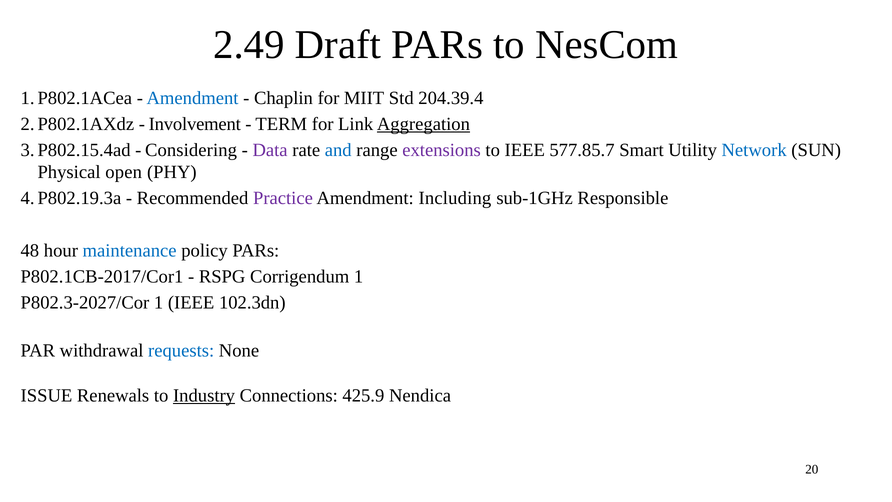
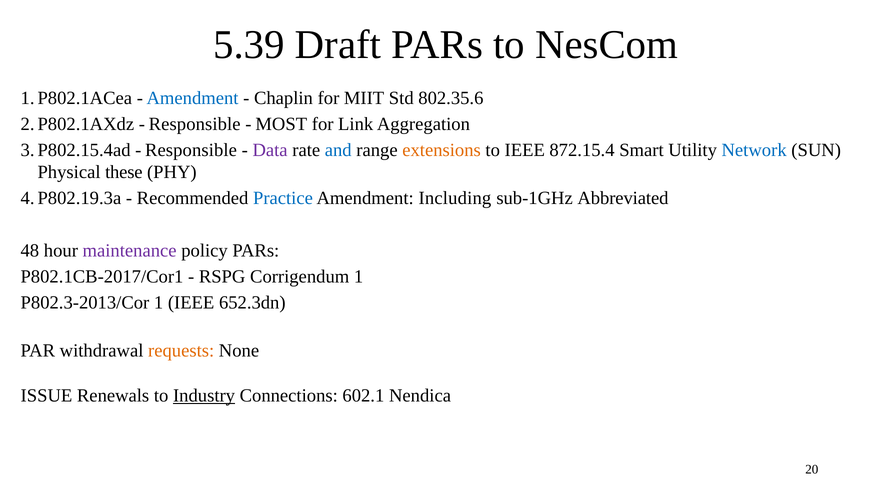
2.49: 2.49 -> 5.39 (249, 45)
204.39.4: 204.39.4 -> 802.35.6 (451, 98)
Involvement: Involvement -> Responsible (195, 124)
TERM: TERM -> MOST (281, 124)
Aggregation underline: present -> none (423, 124)
Considering: Considering -> Responsible (191, 150)
extensions colour: purple -> orange (442, 150)
577.85.7: 577.85.7 -> 872.15.4 (582, 150)
open: open -> these (124, 172)
Practice colour: purple -> blue (283, 198)
Responsible: Responsible -> Abbreviated (623, 198)
maintenance colour: blue -> purple (130, 250)
P802.3-2027/Cor: P802.3-2027/Cor -> P802.3-2013/Cor (85, 302)
102.3dn: 102.3dn -> 652.3dn (252, 302)
requests colour: blue -> orange (181, 351)
425.9: 425.9 -> 602.1 (363, 395)
